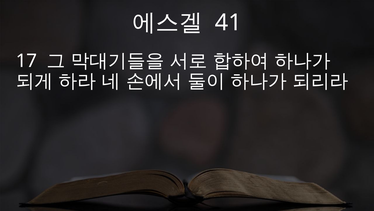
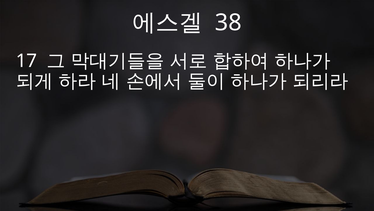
41: 41 -> 38 (228, 23)
